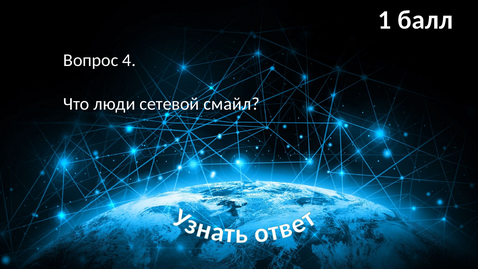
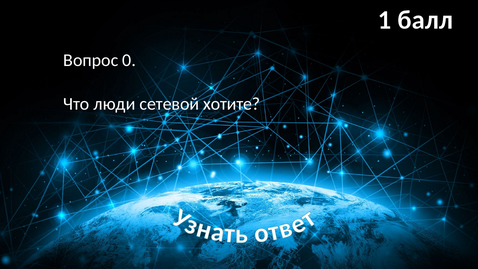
4: 4 -> 0 (129, 60)
смайл: смайл -> хотите (232, 104)
